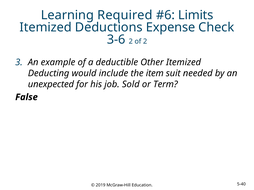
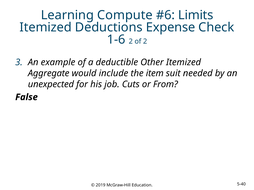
Required: Required -> Compute (125, 15)
3-6: 3-6 -> 1-6 (116, 40)
Deducting: Deducting -> Aggregate (49, 73)
Sold: Sold -> Cuts (131, 85)
Term: Term -> From (165, 85)
